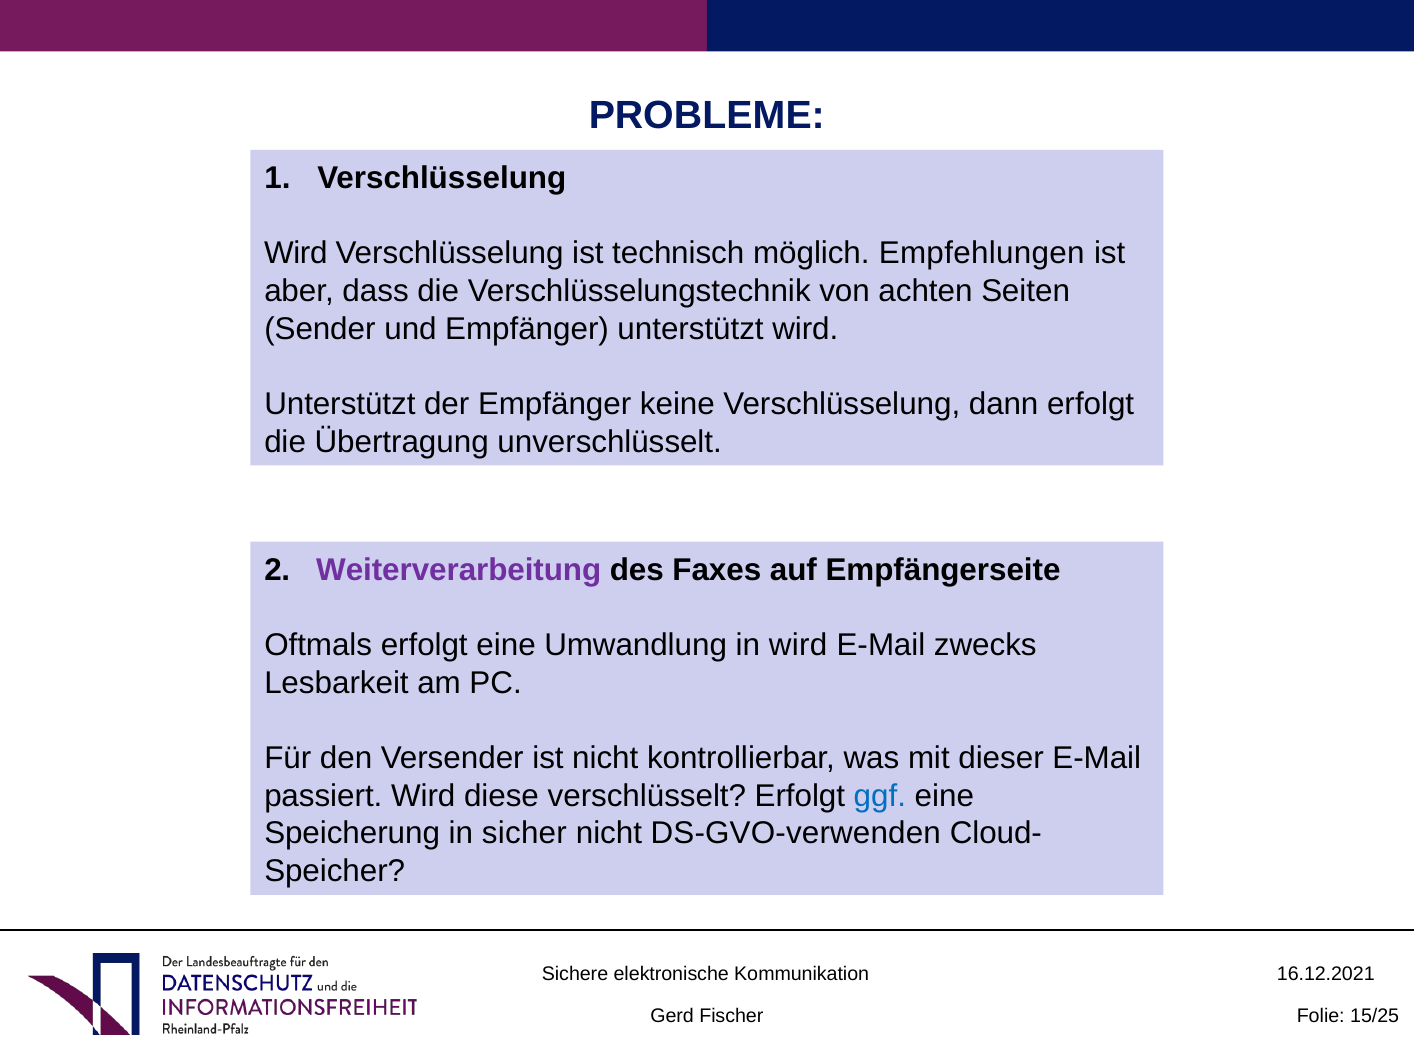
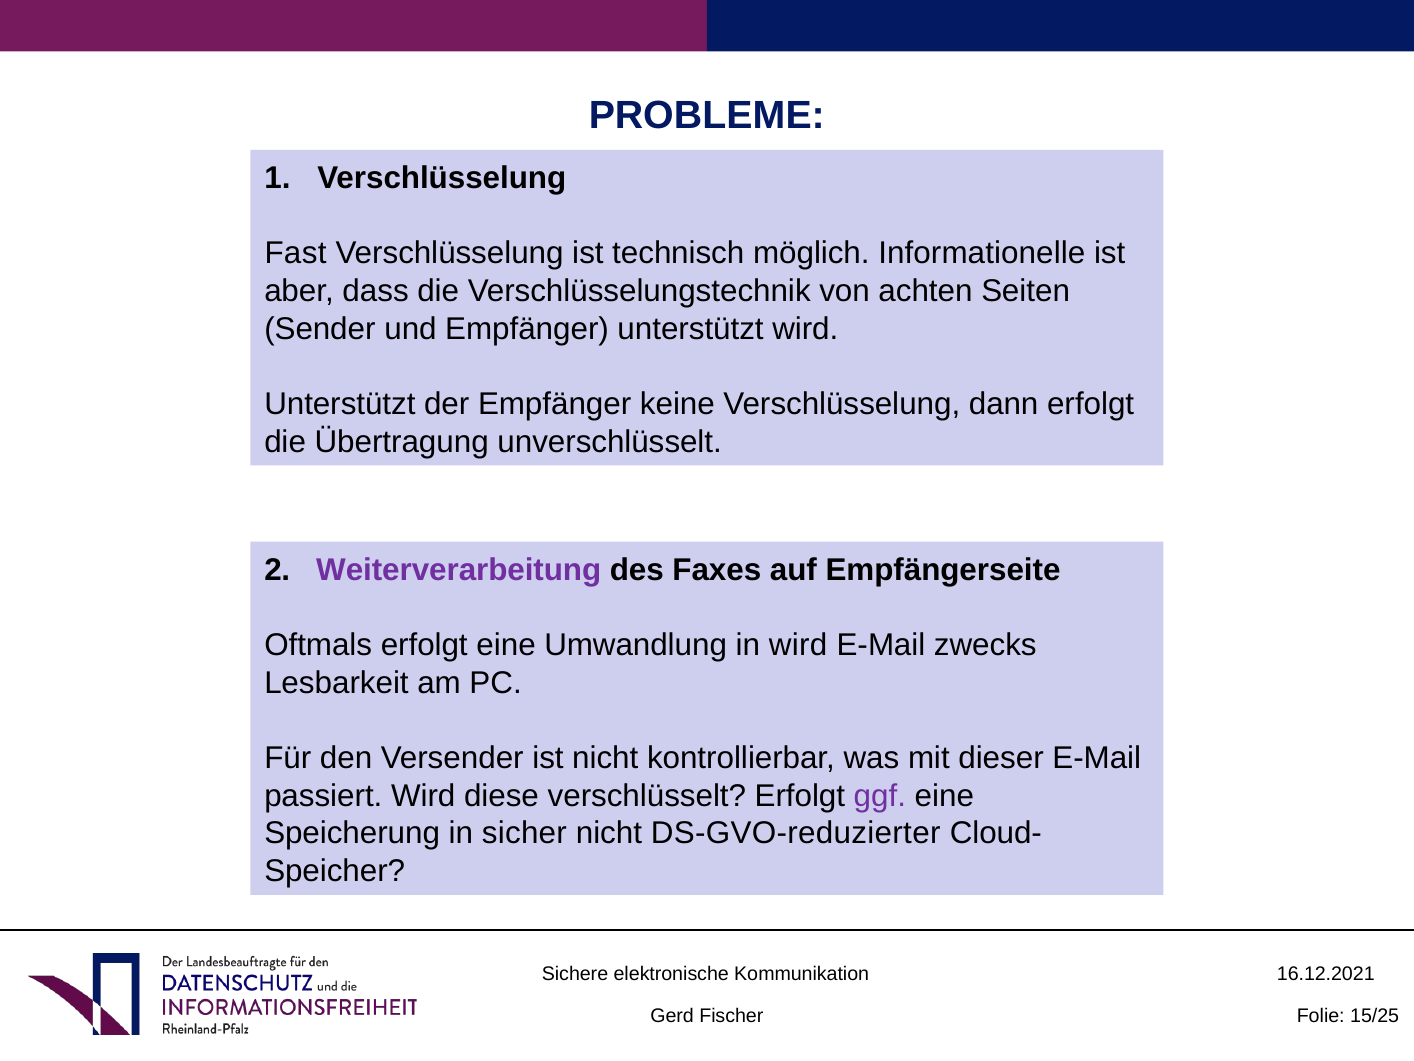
Wird: Wird -> Fast (295, 253)
Empfehlungen: Empfehlungen -> Informationelle (982, 253)
ggf colour: blue -> purple (880, 796)
DS-GVO-verwenden: DS-GVO-verwenden -> DS-GVO-reduzierter (796, 833)
